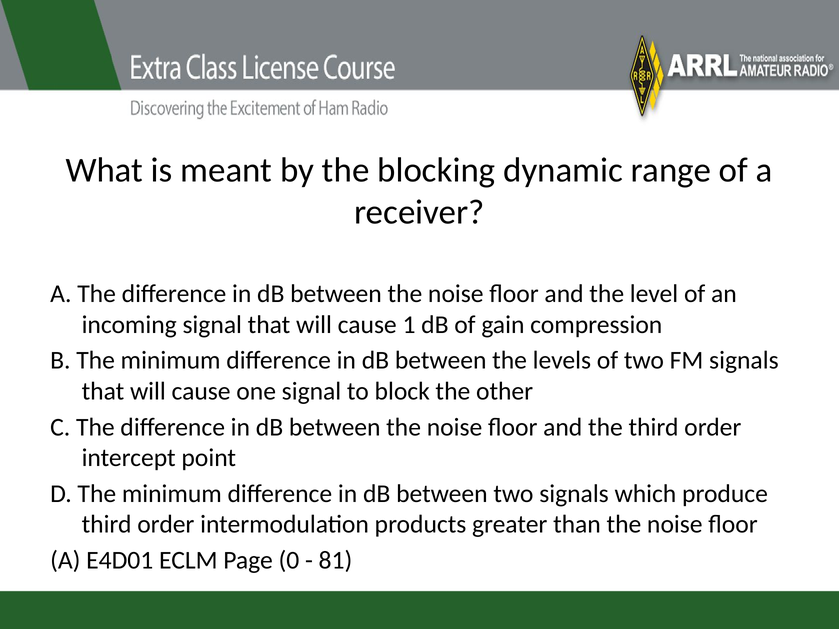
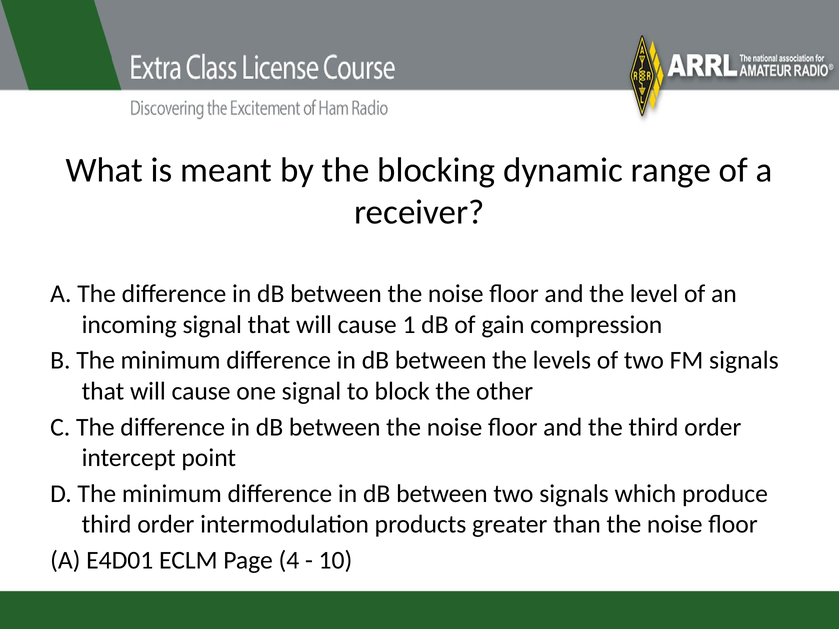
0: 0 -> 4 (289, 560)
81: 81 -> 10 (335, 560)
